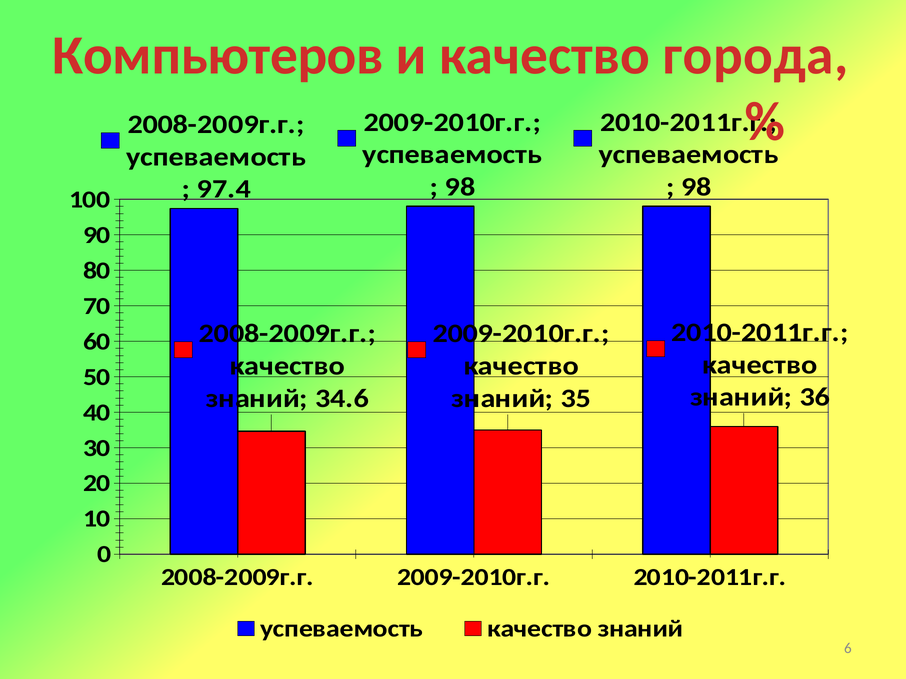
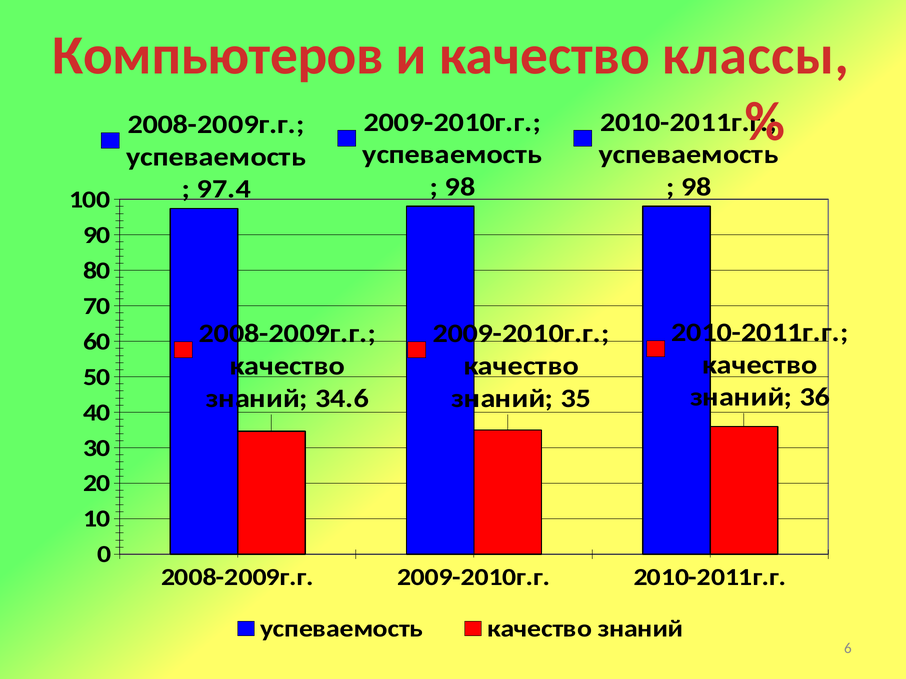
города: города -> классы (756, 56)
